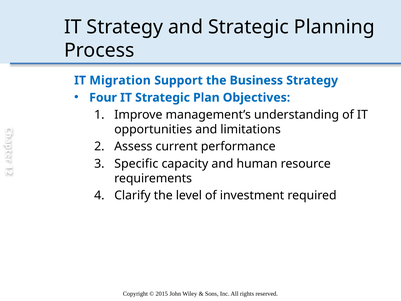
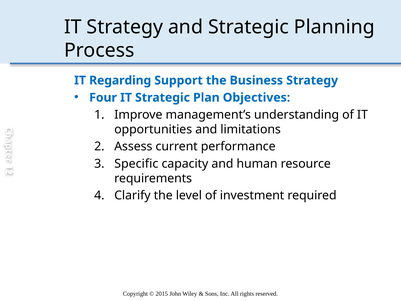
Migration: Migration -> Regarding (120, 80)
